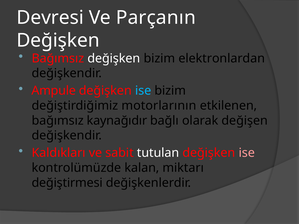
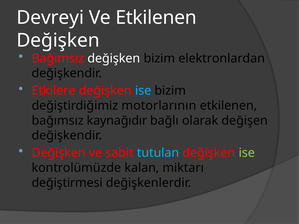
Devresi: Devresi -> Devreyi (50, 18)
Ve Parçanın: Parçanın -> Etkilenen (156, 18)
Ampule: Ampule -> Etkilere (54, 91)
Kaldıkları: Kaldıkları -> Değişken (59, 153)
tutulan colour: white -> light blue (158, 153)
ise colour: pink -> light green (247, 153)
